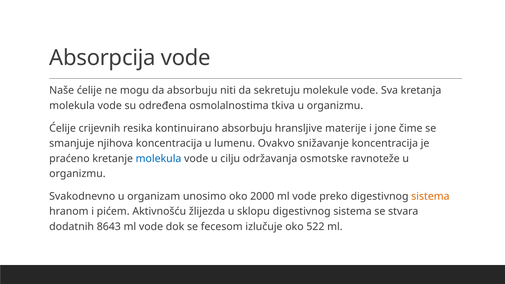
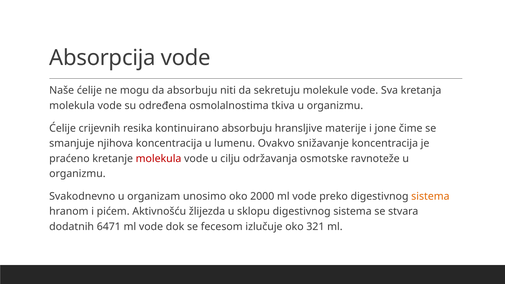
molekula colour: blue -> red (159, 159)
8643: 8643 -> 6471 (109, 227)
522: 522 -> 321 (315, 227)
